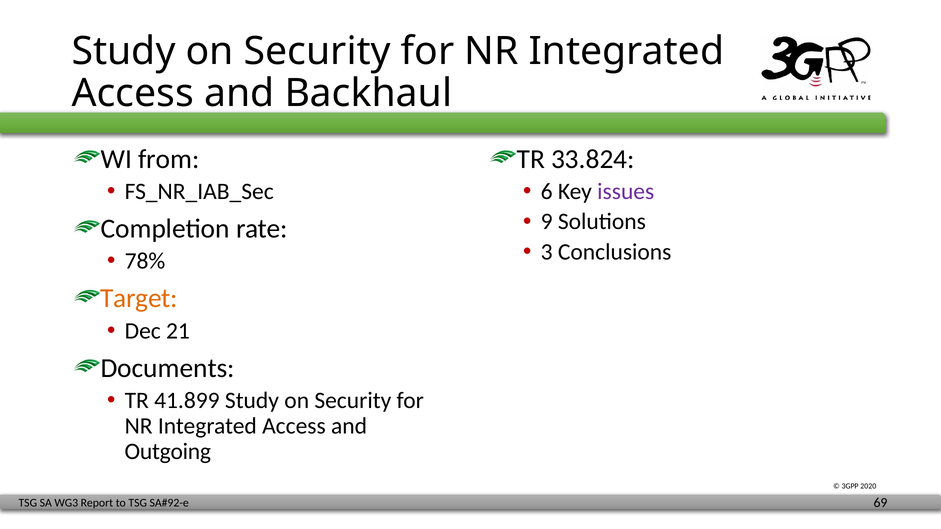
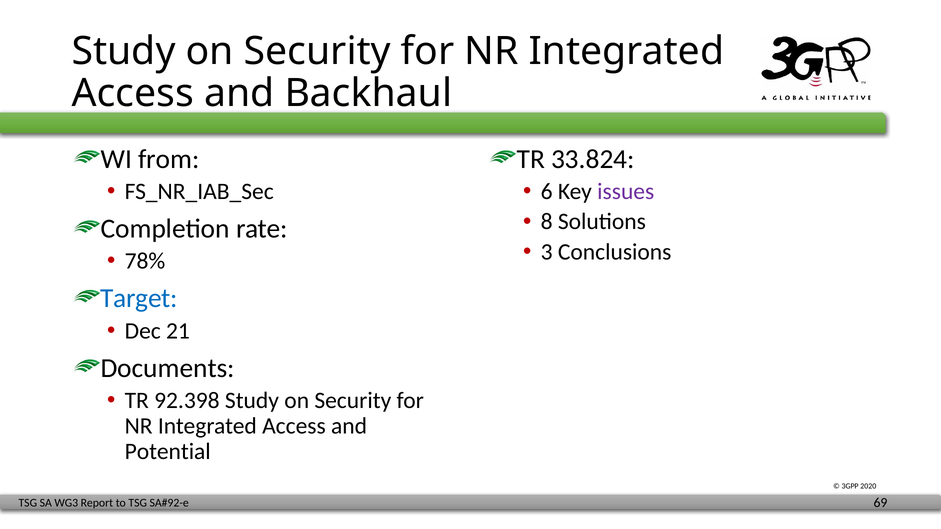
9: 9 -> 8 (547, 222)
Target colour: orange -> blue (139, 299)
41.899: 41.899 -> 92.398 (187, 401)
Outgoing: Outgoing -> Potential (168, 452)
